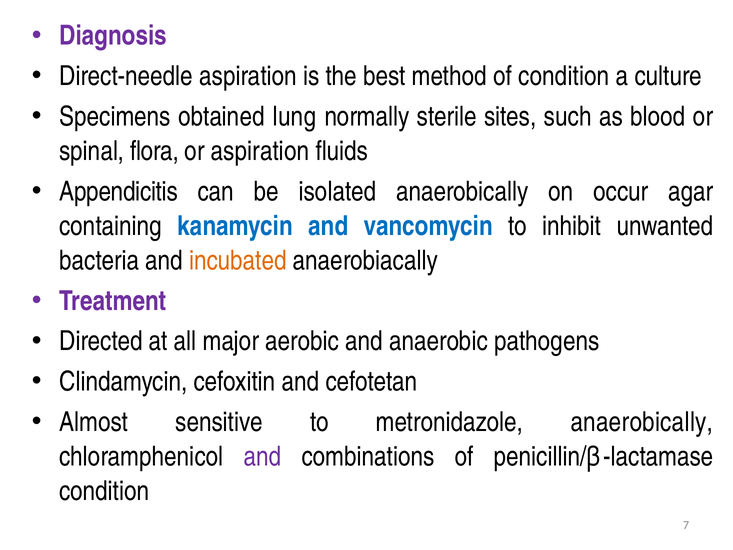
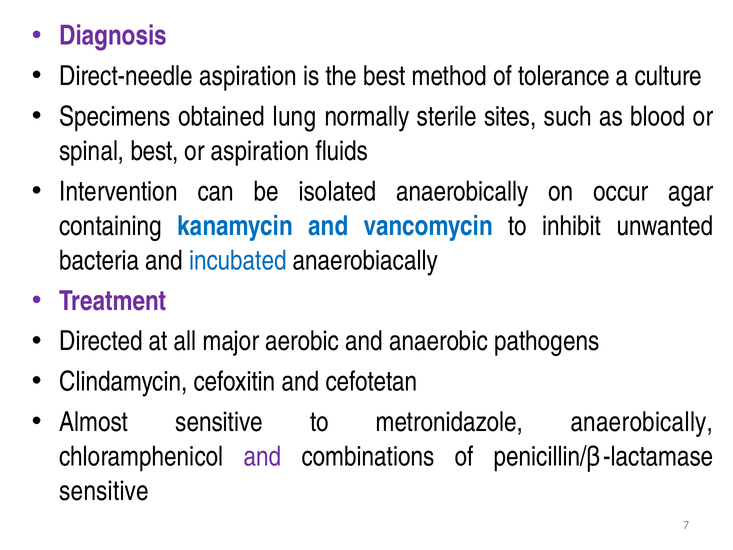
of condition: condition -> tolerance (564, 76)
spinal flora: flora -> best (154, 151)
Appendicitis: Appendicitis -> Intervention (118, 191)
incubated colour: orange -> blue (238, 261)
condition: condition -> sensitive (104, 491)
